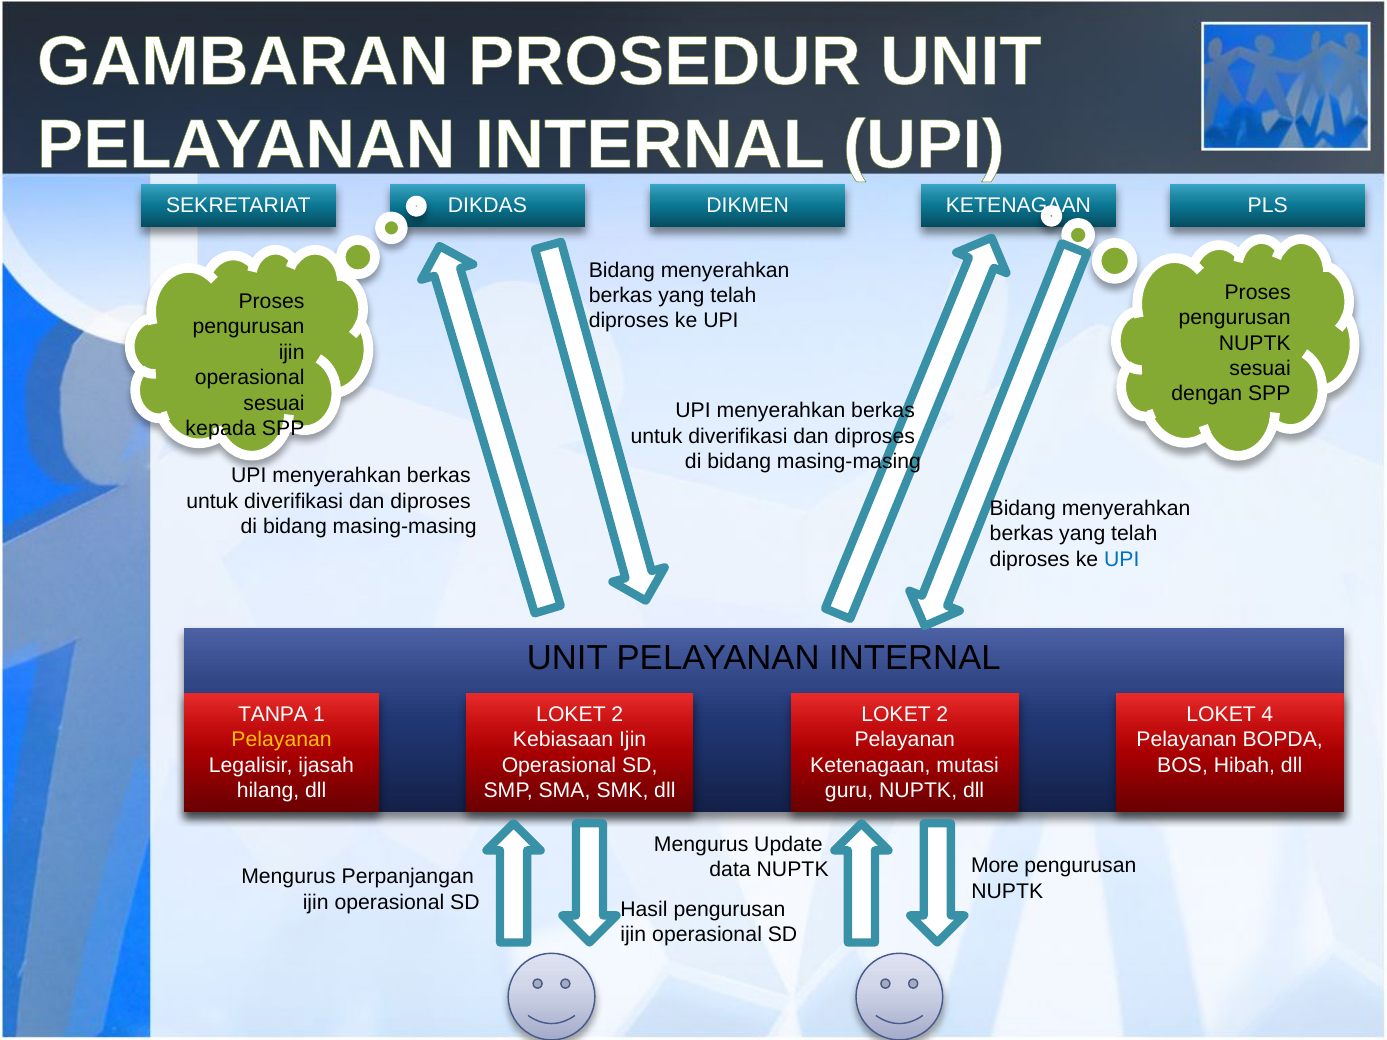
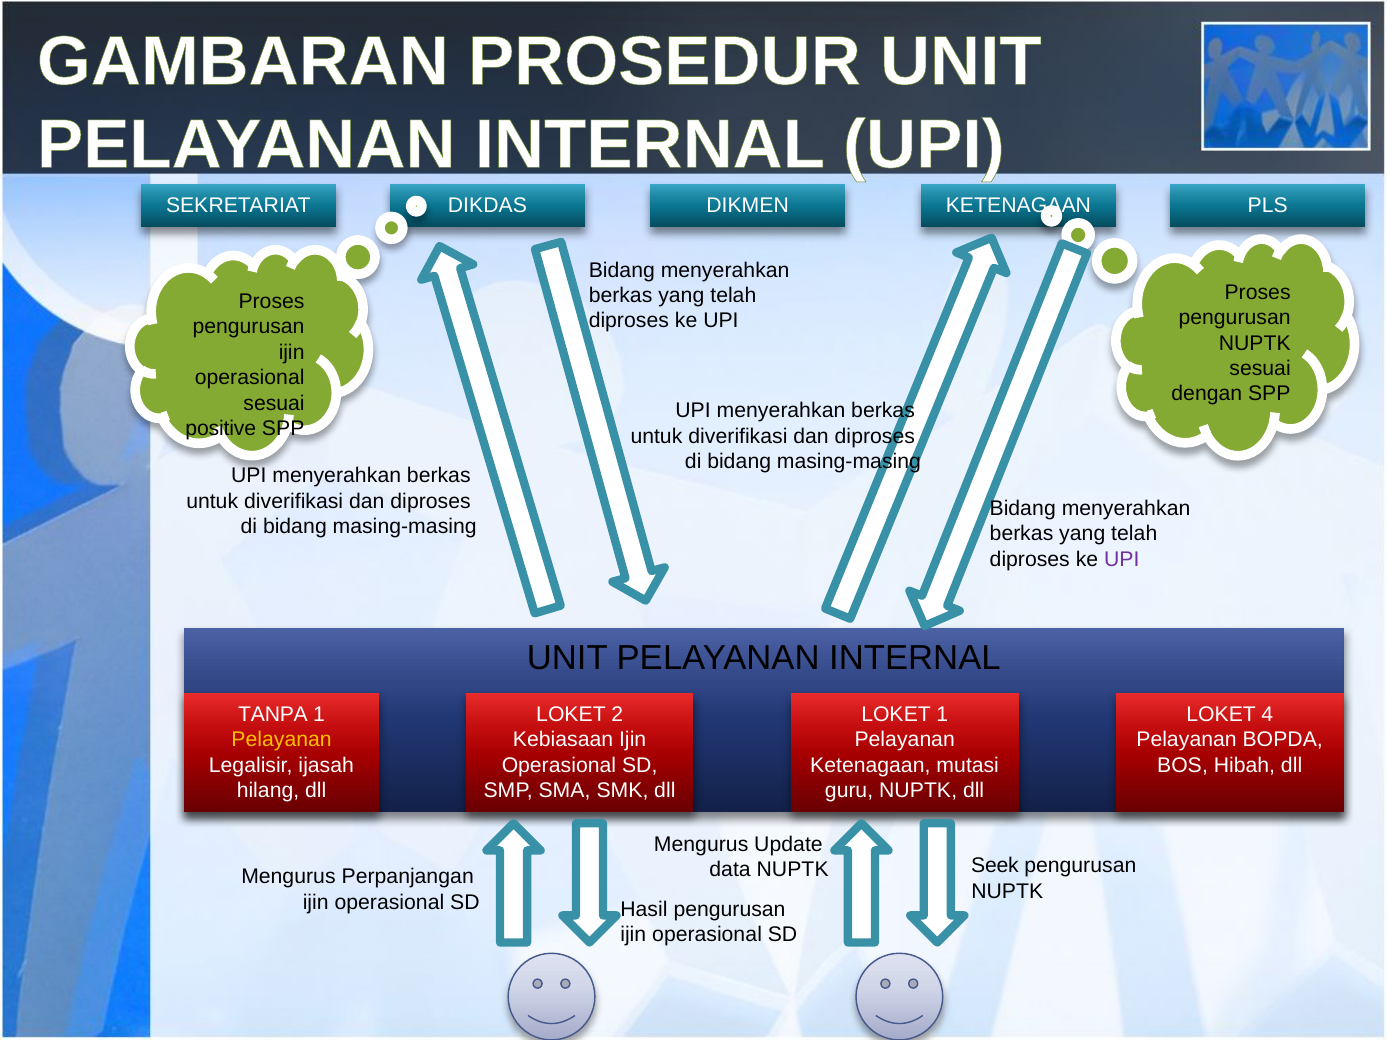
kepada: kepada -> positive (221, 429)
UPI colour: blue -> purple (1122, 559)
2: 2 -> 1 (942, 715)
More: More -> Seek (995, 866)
